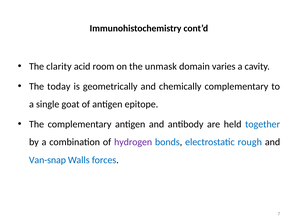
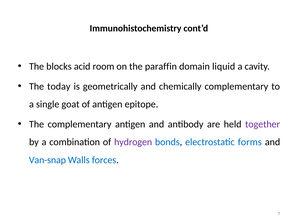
clarity: clarity -> blocks (59, 66)
unmask: unmask -> paraffin (161, 66)
varies: varies -> liquid (224, 66)
together colour: blue -> purple (263, 124)
rough: rough -> forms (250, 142)
